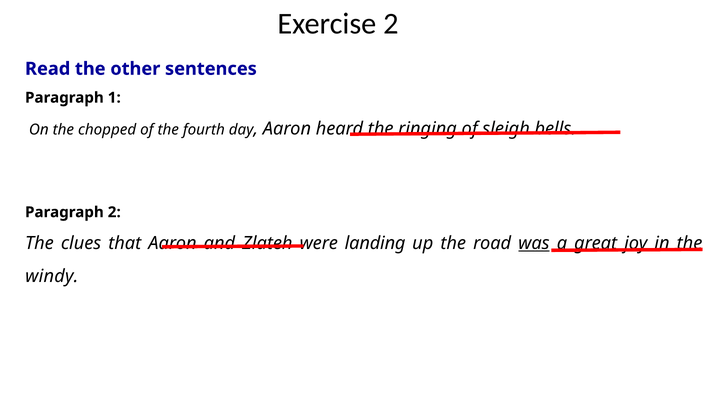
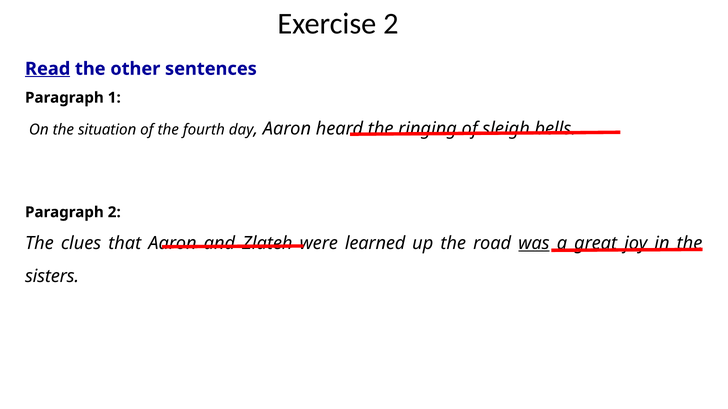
Read underline: none -> present (48, 69)
chopped: chopped -> situation (107, 130)
landing: landing -> learned (375, 244)
windy: windy -> sisters (52, 276)
